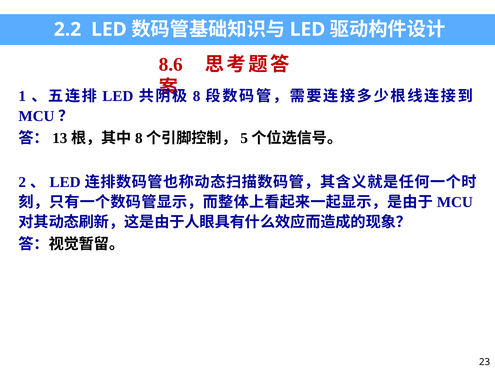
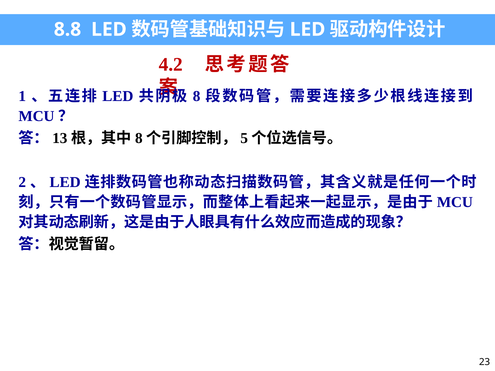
2.2: 2.2 -> 8.8 (67, 29)
8.6: 8.6 -> 4.2 (171, 65)
